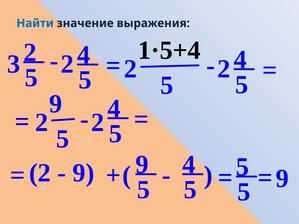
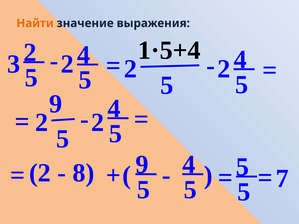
Найти colour: blue -> orange (35, 23)
9: 9 -> 7 (282, 179)
9: 9 -> 8 (83, 173)
